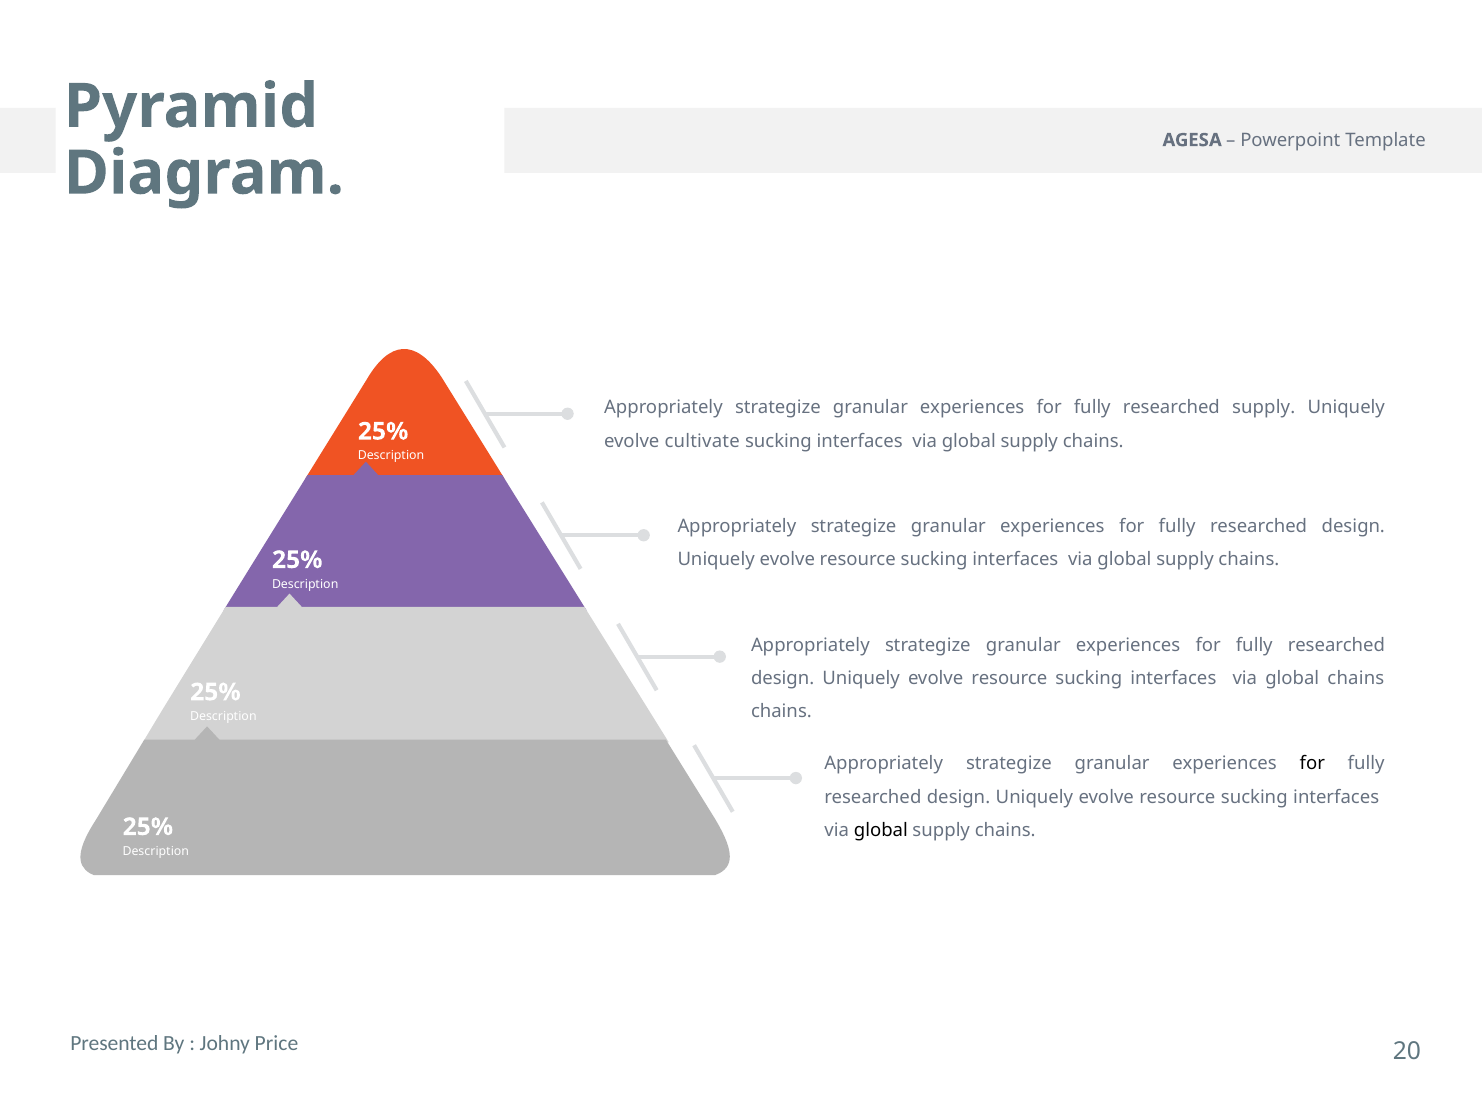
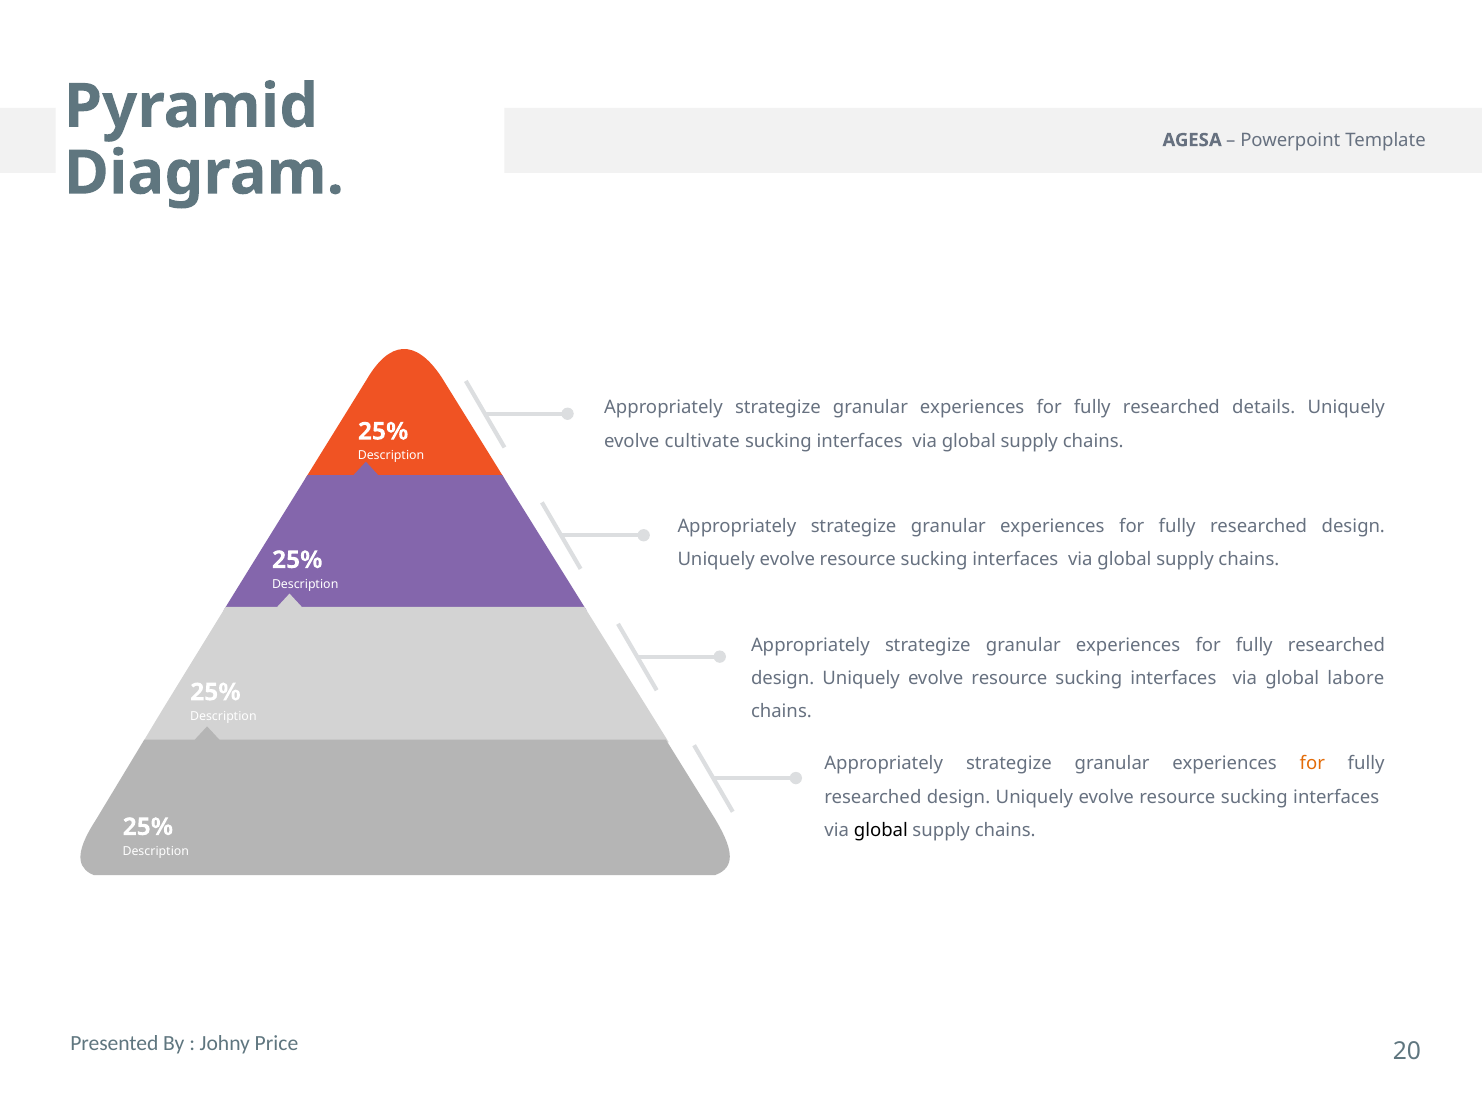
researched supply: supply -> details (1264, 408)
global chains: chains -> labore (1356, 678)
for colour: black -> orange (1312, 763)
